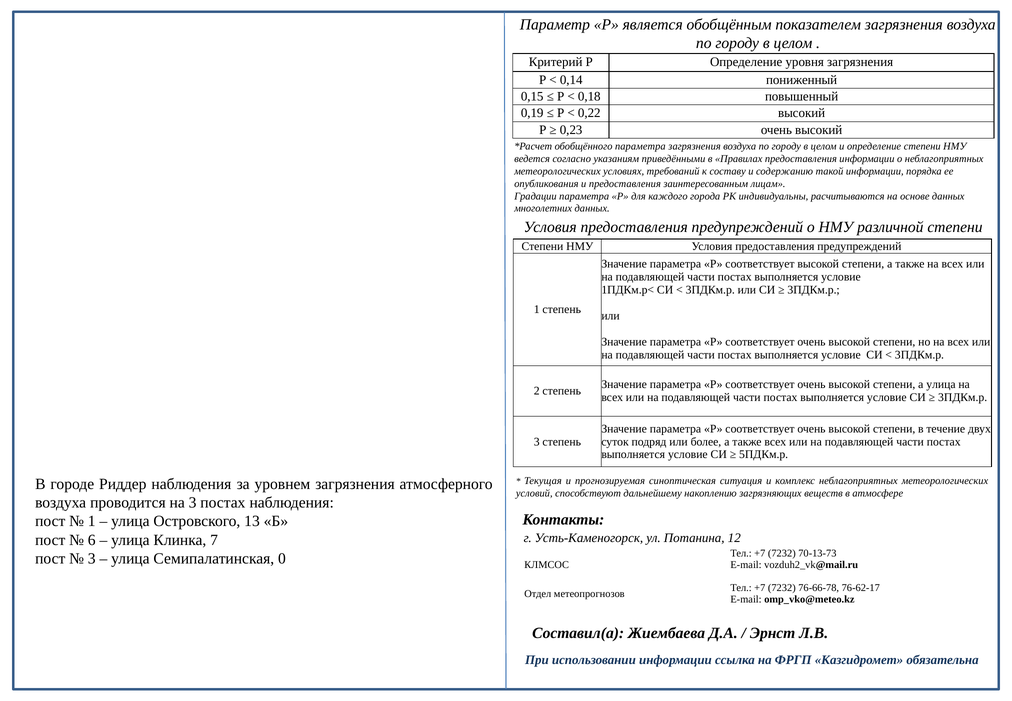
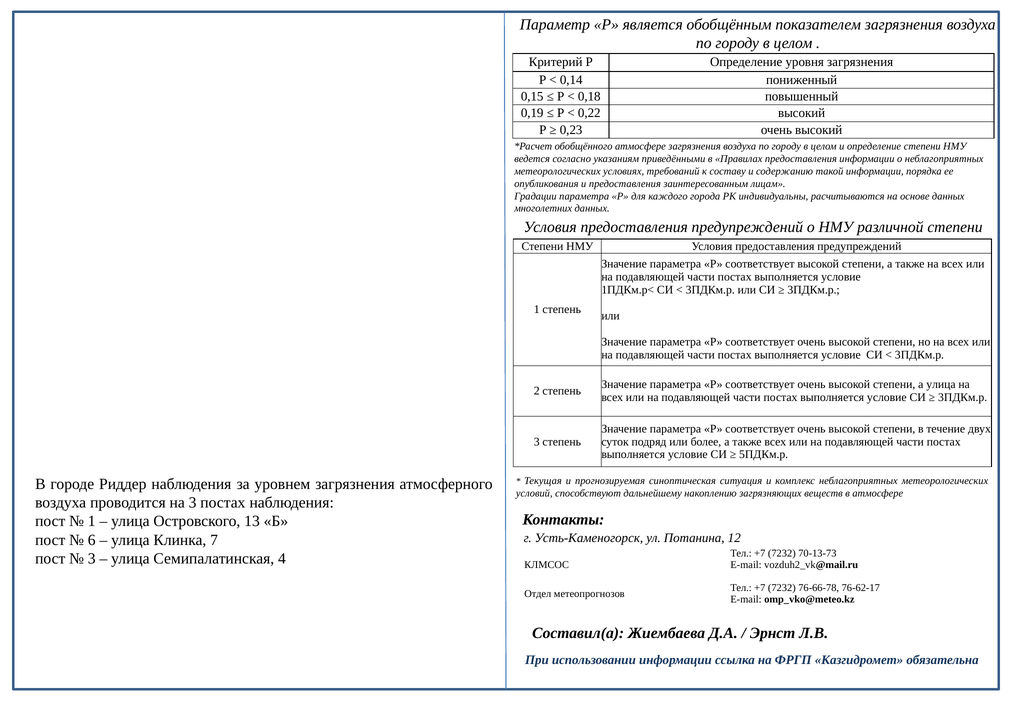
обобщённого параметра: параметра -> атмосфере (640, 146)
0: 0 -> 4 (282, 558)
